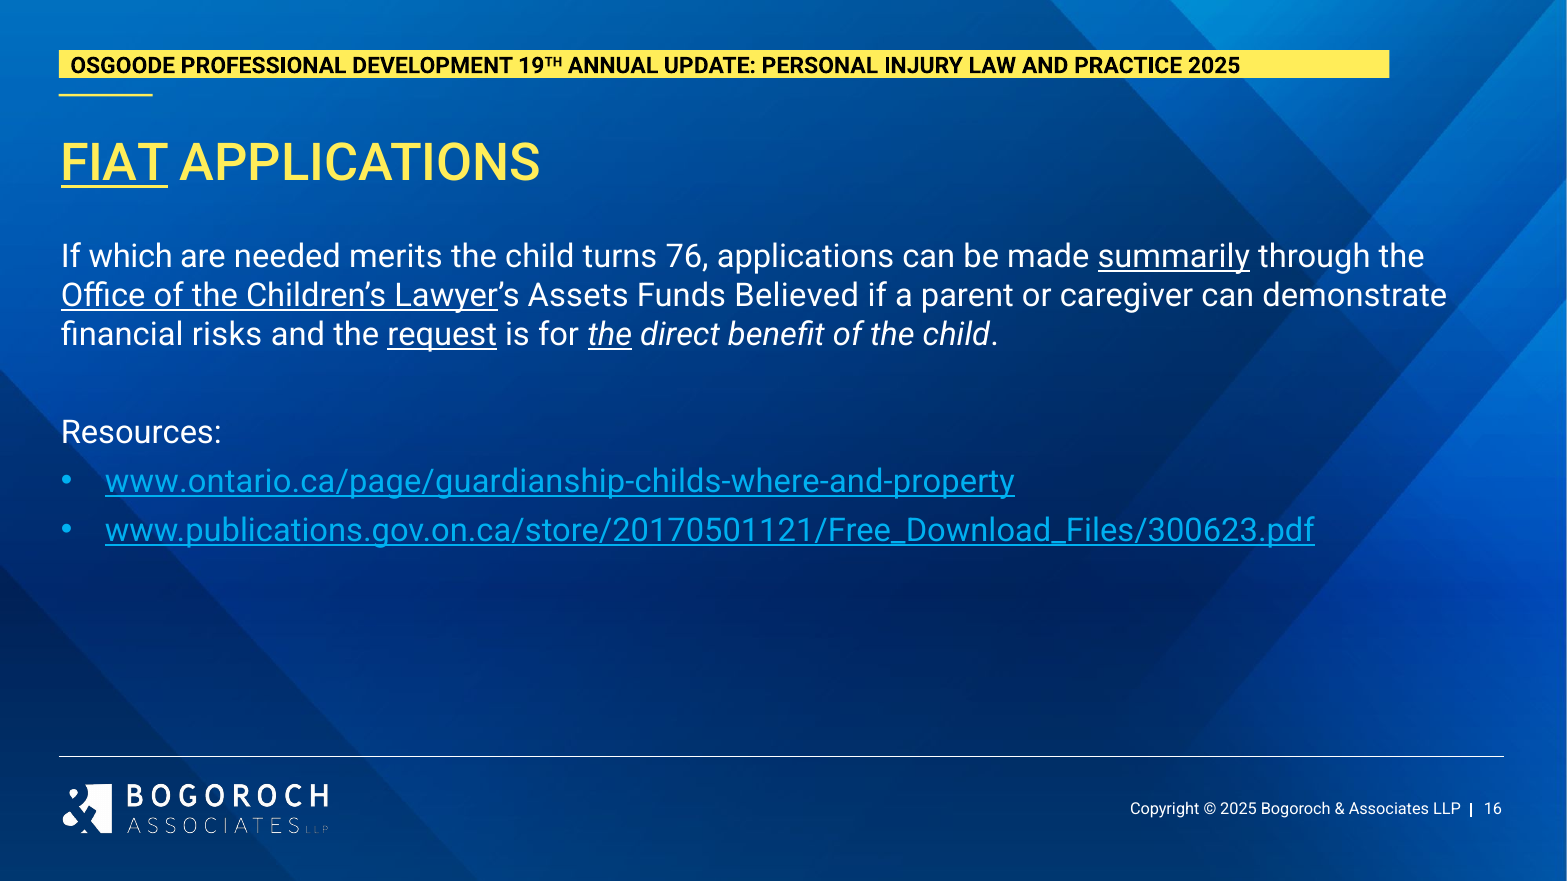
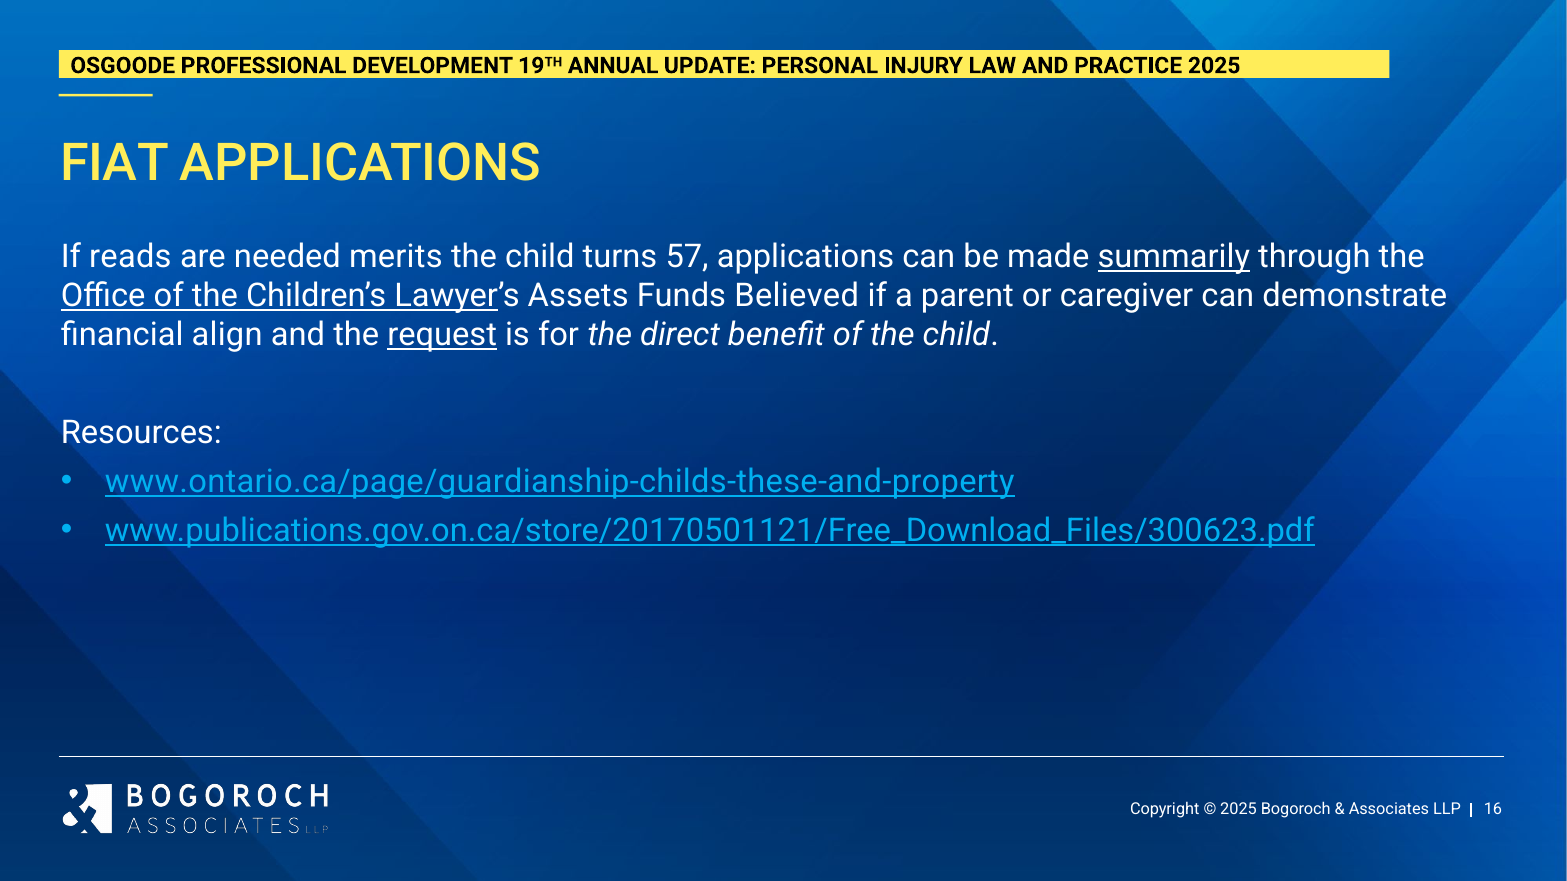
FIAT underline: present -> none (115, 164)
which: which -> reads (130, 257)
76: 76 -> 57 (687, 257)
risks: risks -> align (227, 335)
the underline: present -> none (610, 335)
www.ontario.ca/page/guardianship-childs-where-and-property: www.ontario.ca/page/guardianship-childs-where-and-property -> www.ontario.ca/page/guardianship-childs-these-and-property (560, 482)
